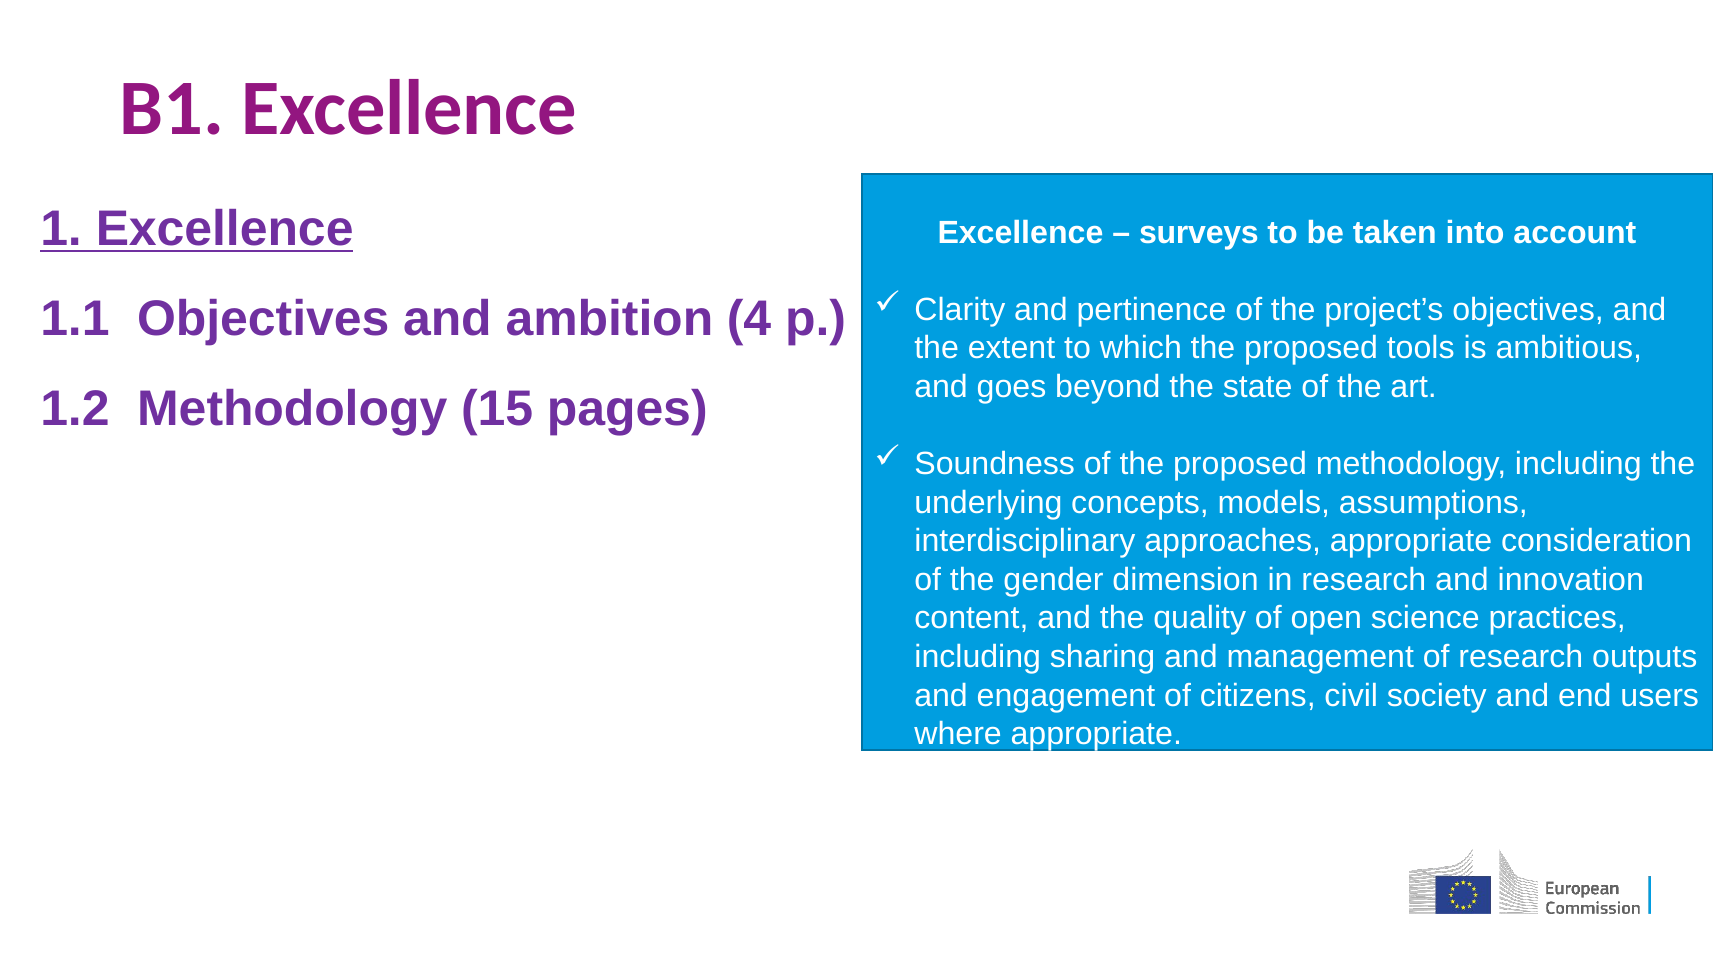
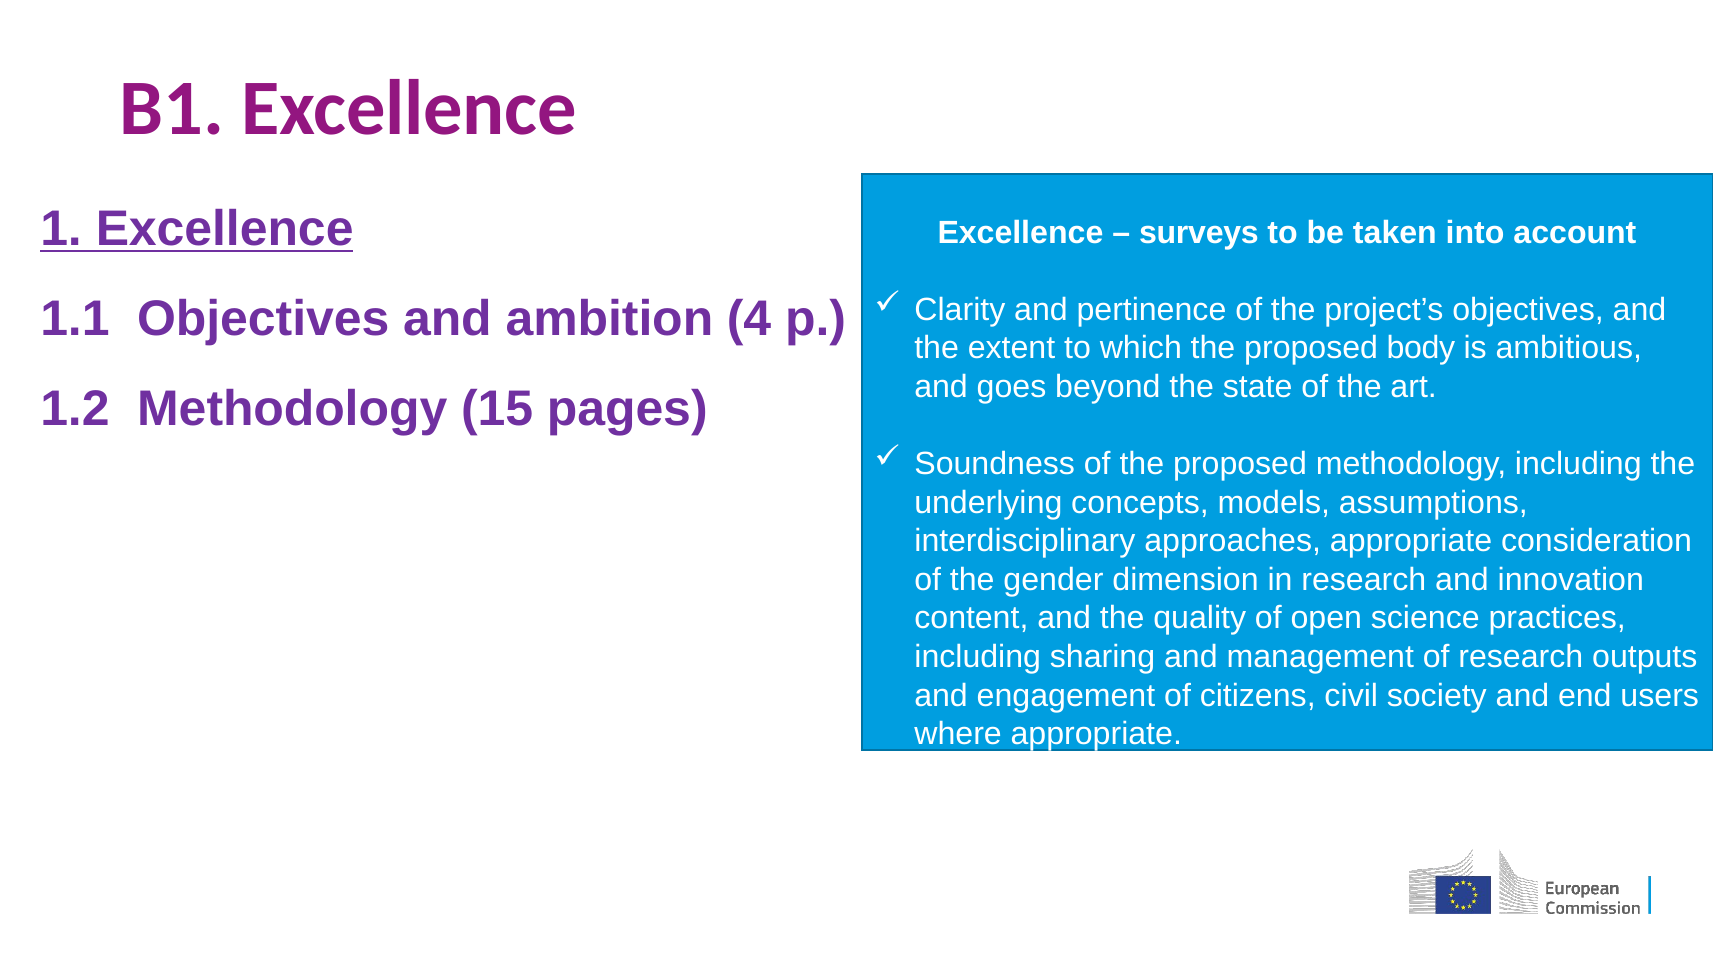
tools: tools -> body (1421, 348)
